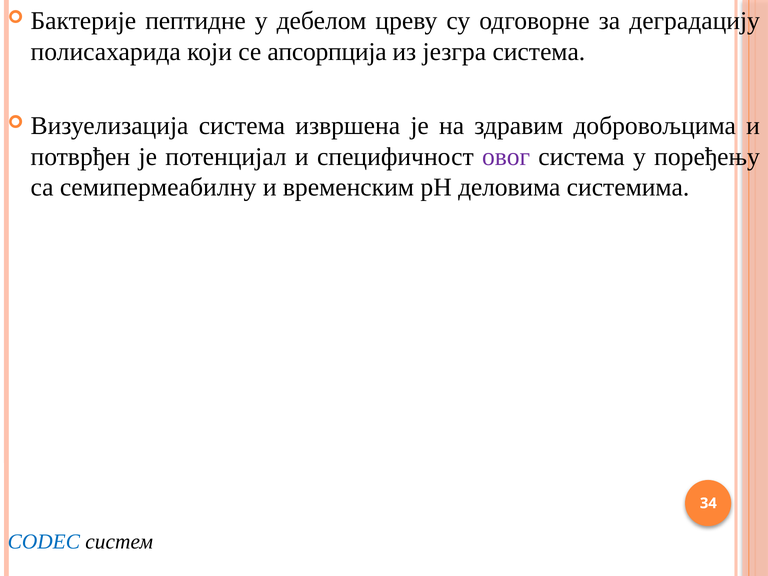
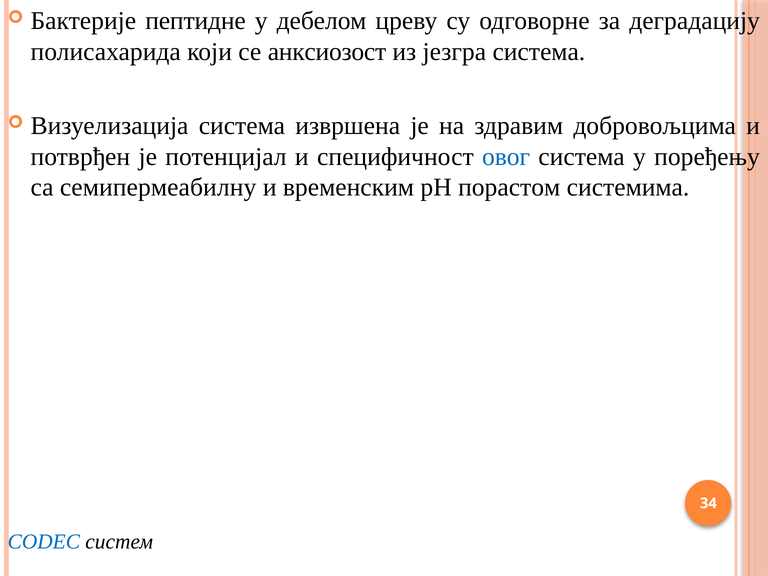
апсорпција: апсорпција -> анксиозост (327, 52)
овог colour: purple -> blue (506, 157)
деловима: деловима -> порастом (509, 187)
